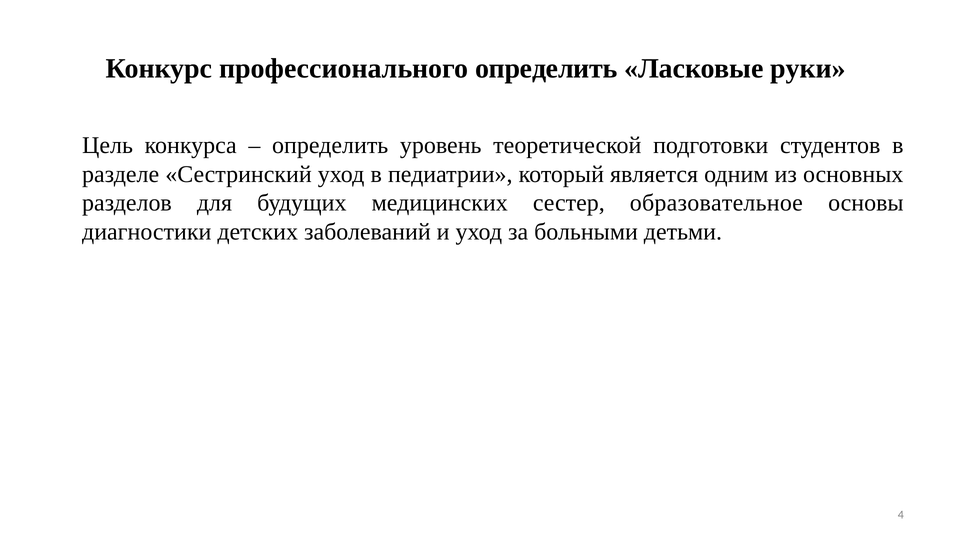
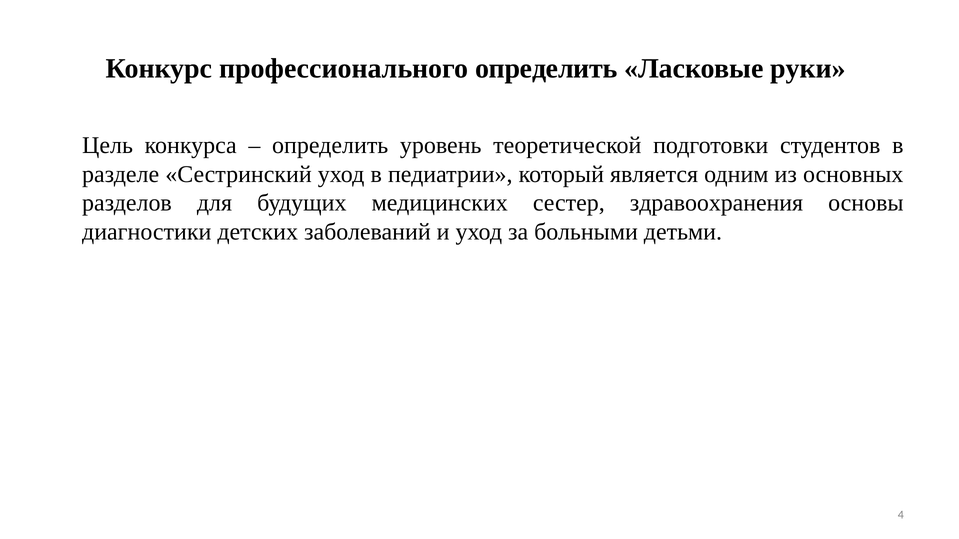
образовательное: образовательное -> здравоохранения (716, 203)
